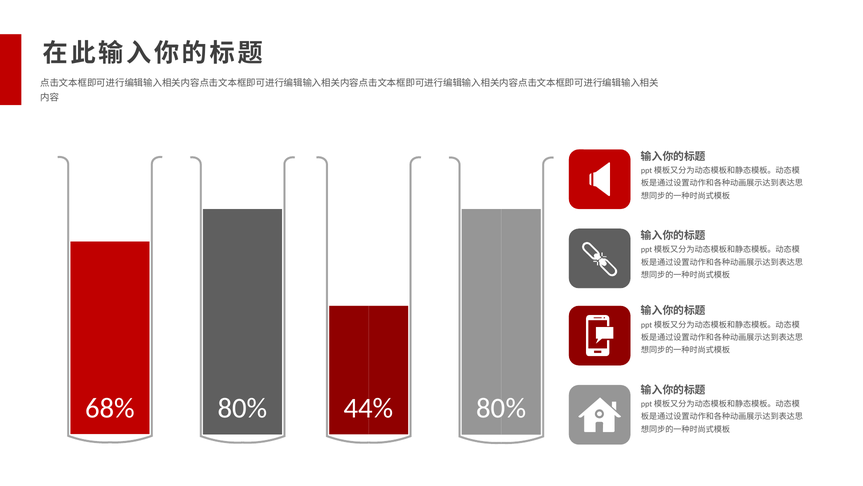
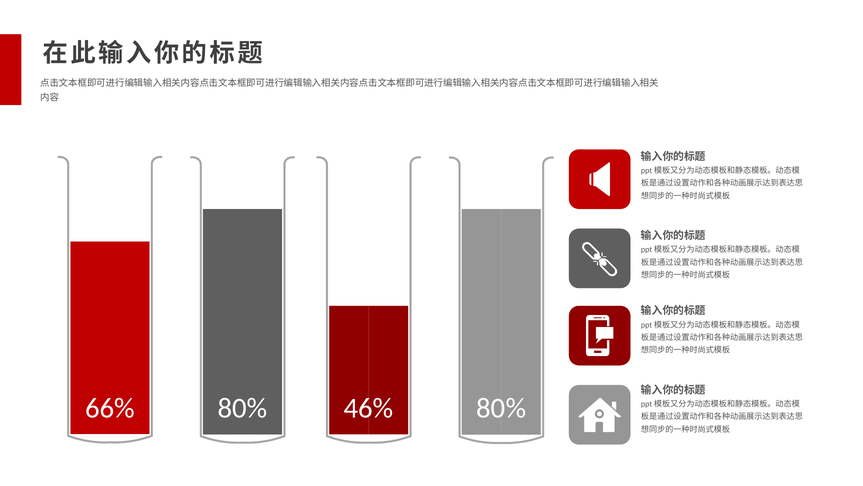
68%: 68% -> 66% (110, 408)
44%: 44% -> 46% (369, 408)
